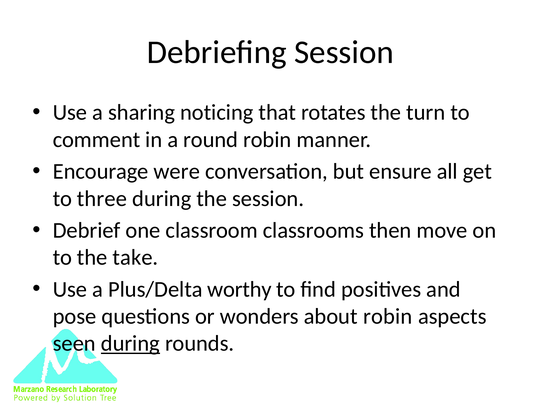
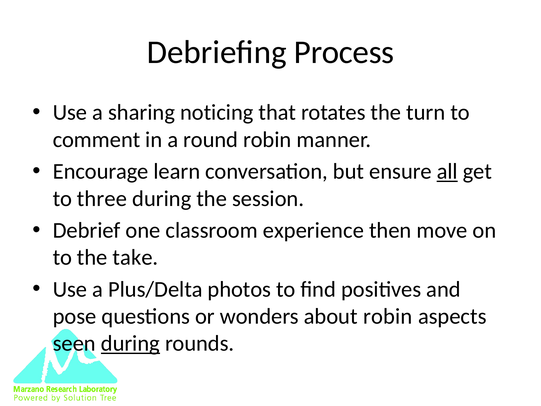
Debriefing Session: Session -> Process (344, 52)
were: were -> learn (177, 171)
all underline: none -> present (447, 171)
classrooms: classrooms -> experience (313, 230)
worthy: worthy -> photos (239, 289)
